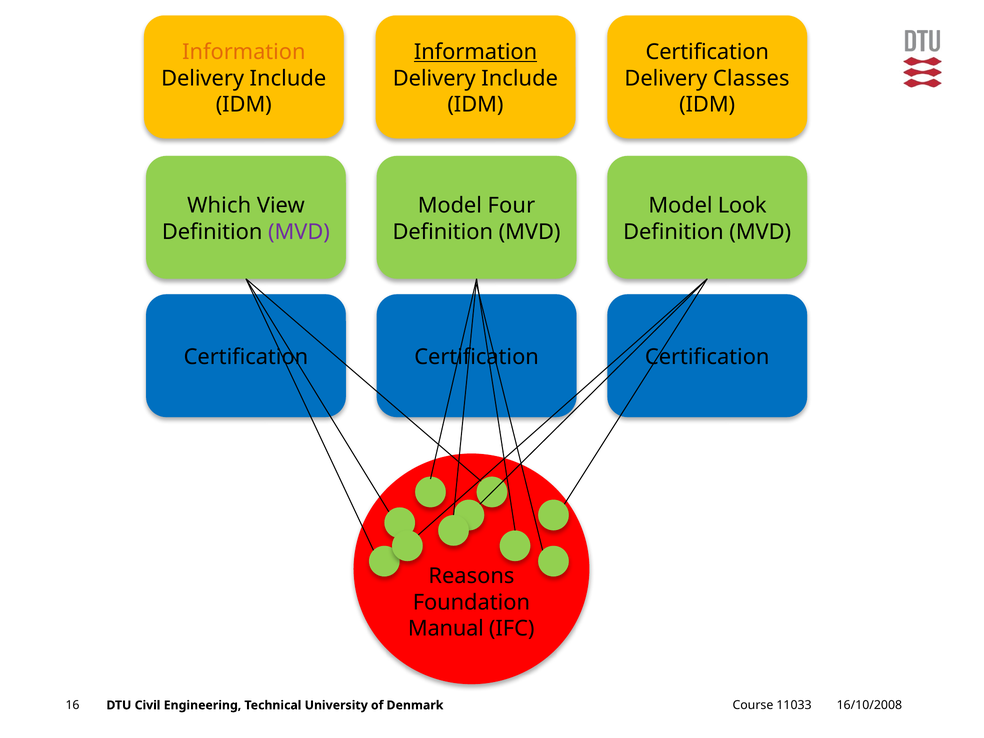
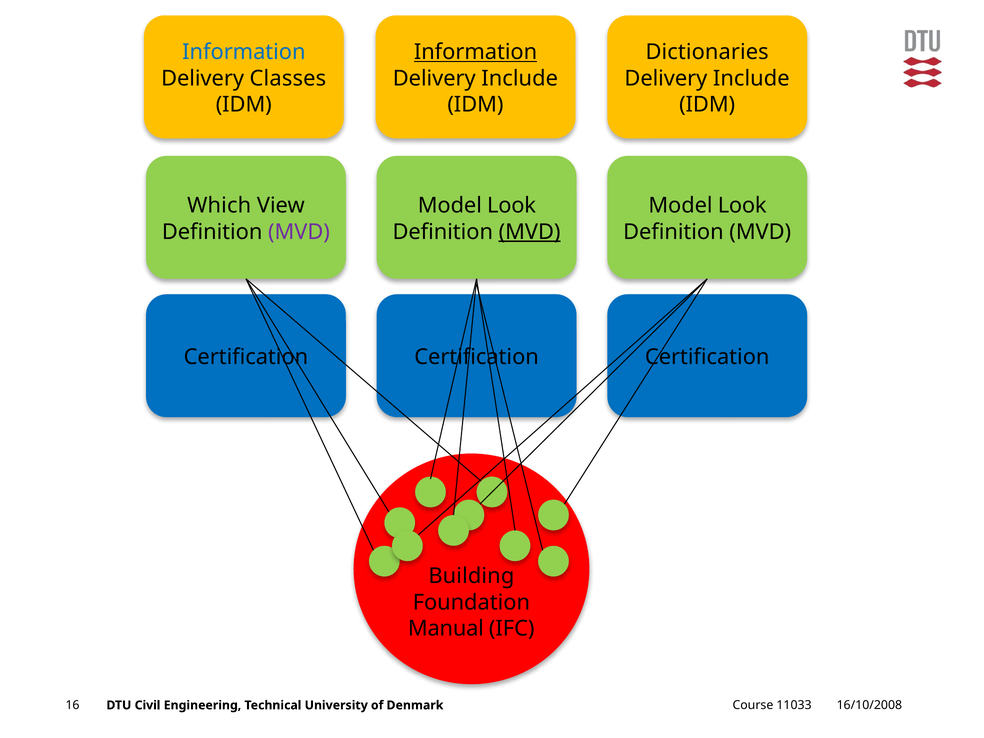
Information colour: orange -> blue (244, 52)
Certification: Certification -> Dictionaries (707, 52)
Include: Include -> Classes (288, 78)
Classes: Classes -> Include (751, 78)
Four: Four -> Look (512, 206)
MVD underline: none -> present (530, 232)
Reasons: Reasons -> Building (471, 576)
